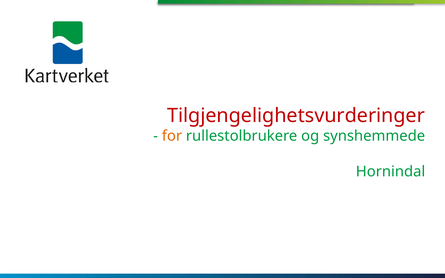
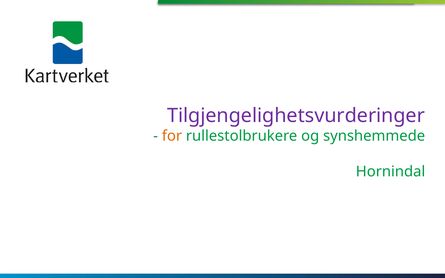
Tilgjengelighetsvurderinger colour: red -> purple (296, 116)
